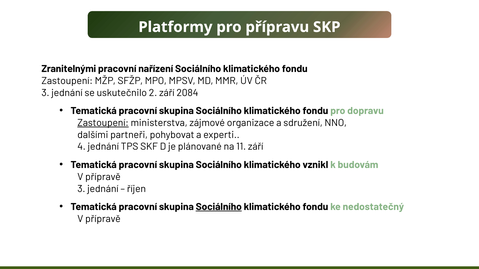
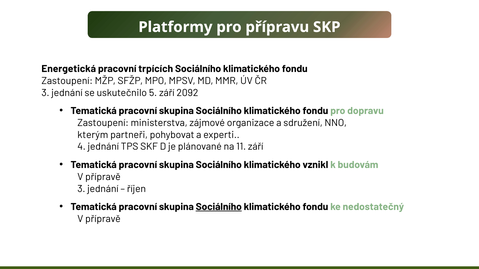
Zranitelnými: Zranitelnými -> Energetická (69, 69)
nařízení: nařízení -> trpících (156, 69)
2: 2 -> 5 (153, 93)
2084: 2084 -> 2092 (187, 93)
Zastoupení underline: present -> none (103, 123)
dalšími: dalšími -> kterým (93, 135)
